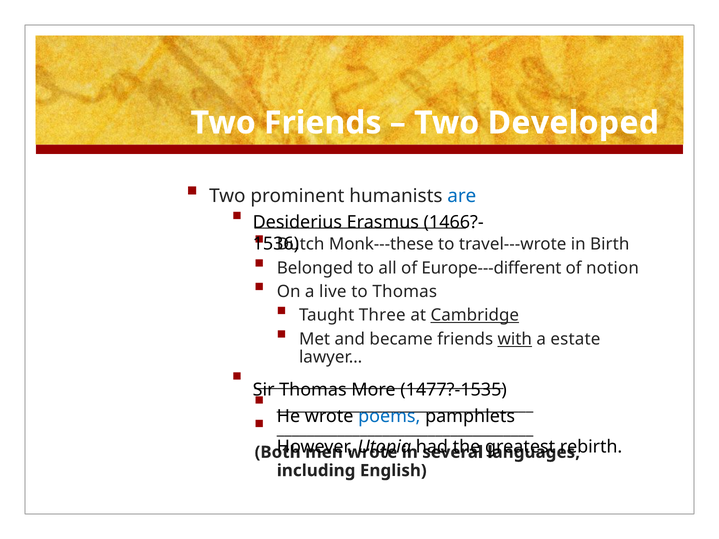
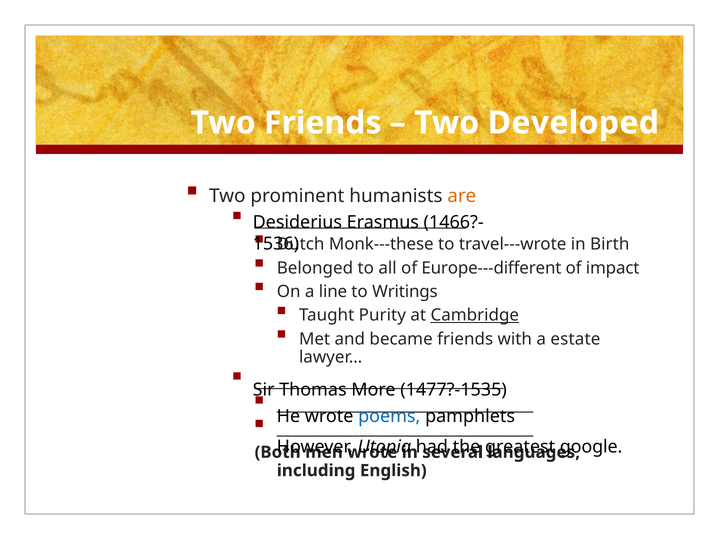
are colour: blue -> orange (462, 196)
notion: notion -> impact (613, 268)
live: live -> line (333, 292)
to Thomas: Thomas -> Writings (405, 292)
Three: Three -> Purity (382, 315)
with underline: present -> none (515, 339)
rebirth: rebirth -> google (591, 447)
